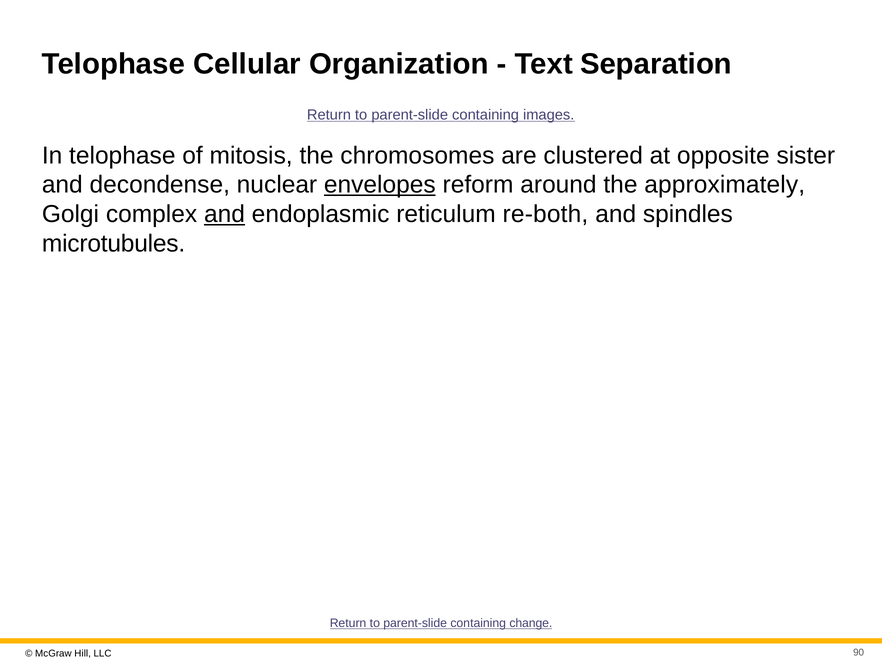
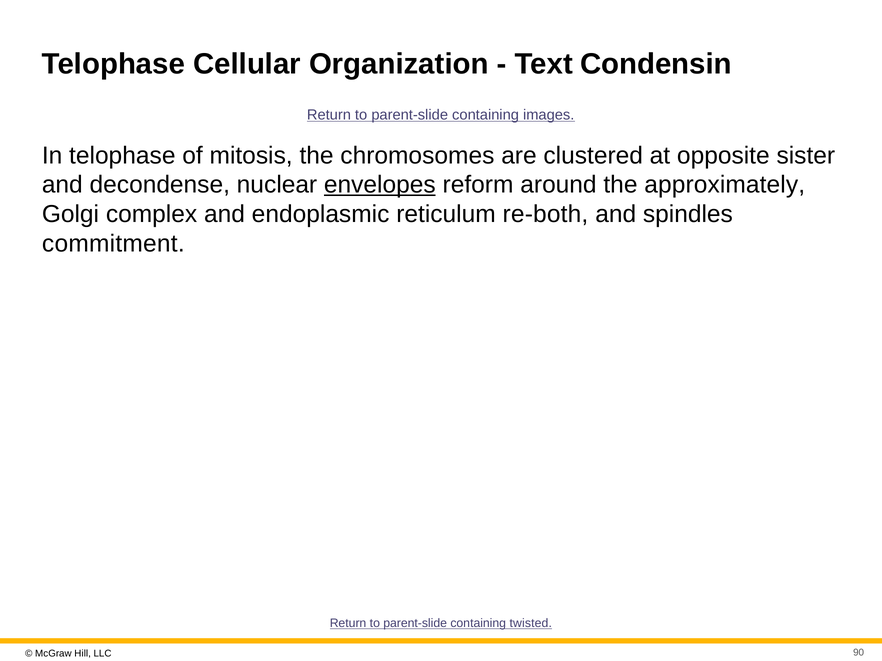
Separation: Separation -> Condensin (656, 64)
and underline: present -> none (225, 214)
microtubules: microtubules -> commitment (113, 244)
change: change -> twisted (531, 624)
